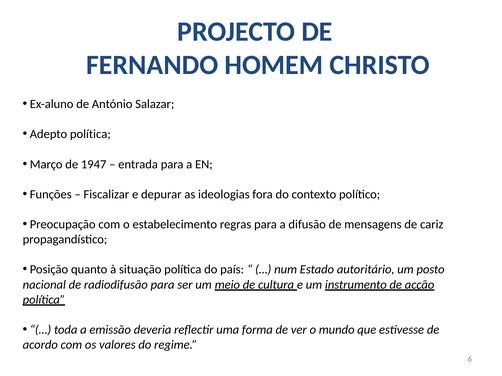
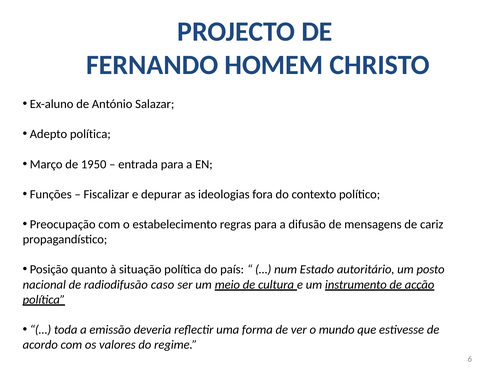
1947: 1947 -> 1950 (94, 164)
radiodifusão para: para -> caso (163, 285)
